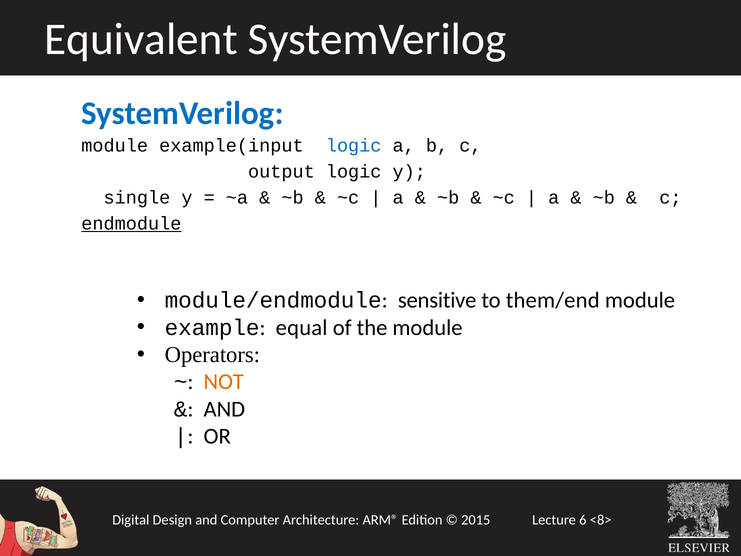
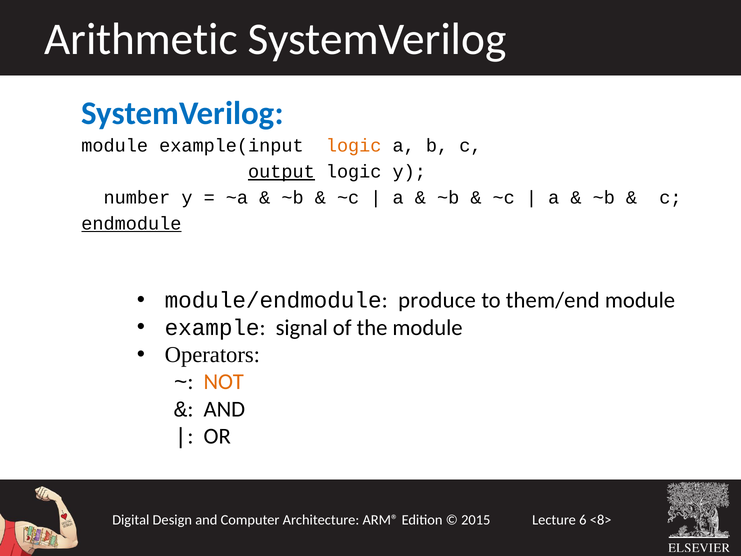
Equivalent: Equivalent -> Arithmetic (141, 40)
logic colour: blue -> orange (354, 146)
output underline: none -> present (281, 172)
single: single -> number (137, 198)
sensitive: sensitive -> produce (437, 300)
equal: equal -> signal (302, 327)
